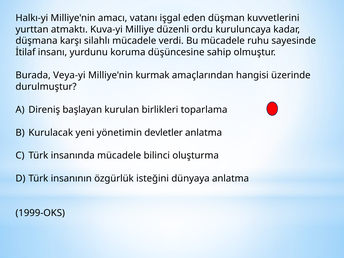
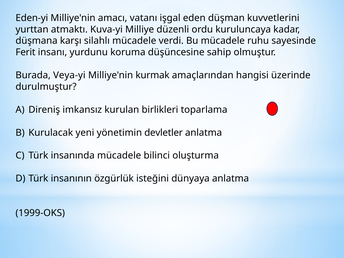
Halkı-yi: Halkı-yi -> Eden-yi (32, 18)
İtilaf: İtilaf -> Ferit (26, 52)
başlayan: başlayan -> imkansız (82, 110)
